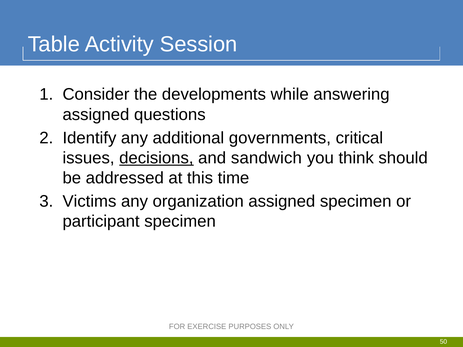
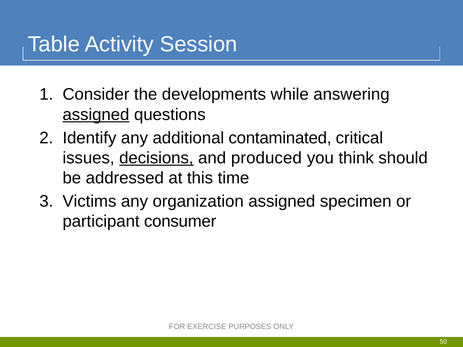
assigned underline: none -> present (96, 115)
governments: governments -> contaminated (280, 138)
sandwich: sandwich -> produced (266, 158)
participant specimen: specimen -> consumer (180, 222)
